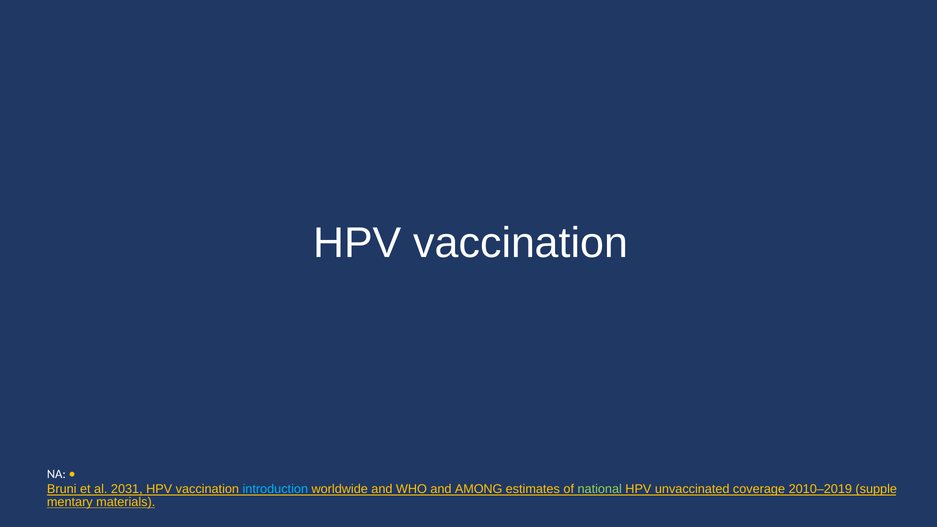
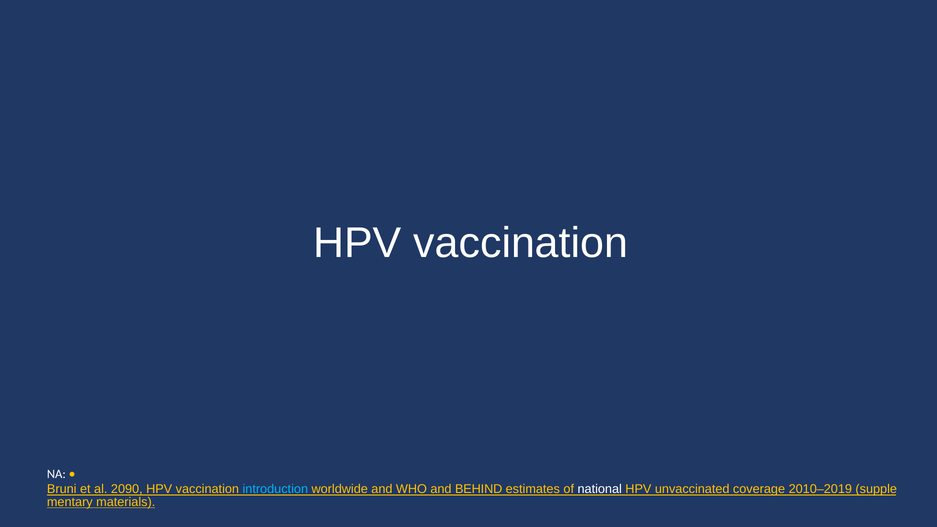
2031: 2031 -> 2090 (127, 489)
AMONG: AMONG -> BEHIND (479, 489)
national colour: light green -> white (600, 489)
